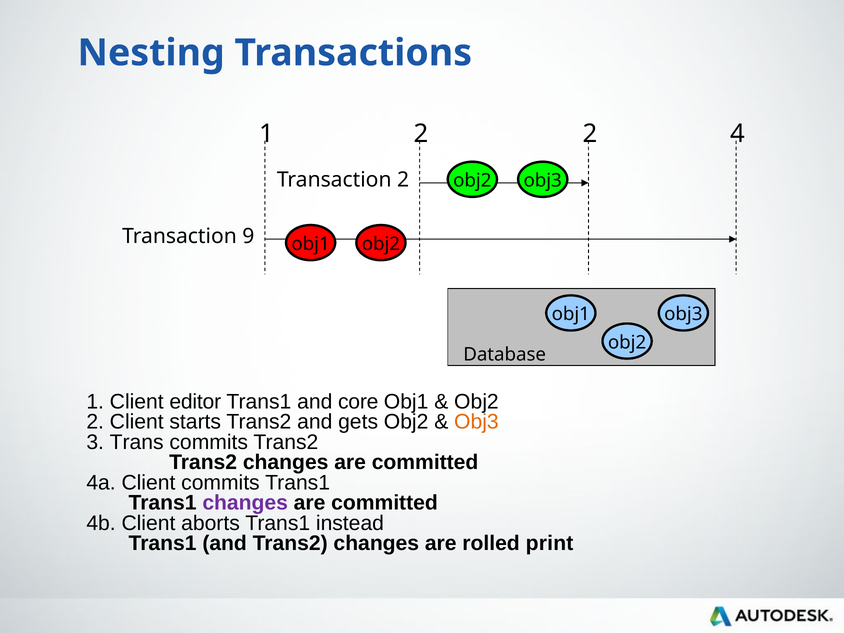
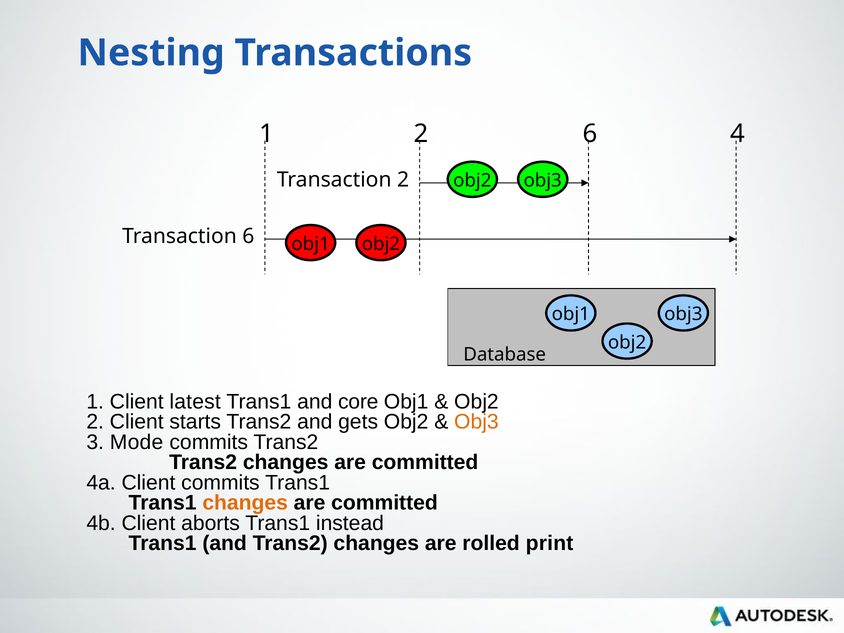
2: 2 -> 6 (590, 134)
Transaction 9: 9 -> 6 (248, 236)
editor: editor -> latest (195, 402)
Trans: Trans -> Mode (137, 442)
changes colour: purple -> orange (245, 503)
